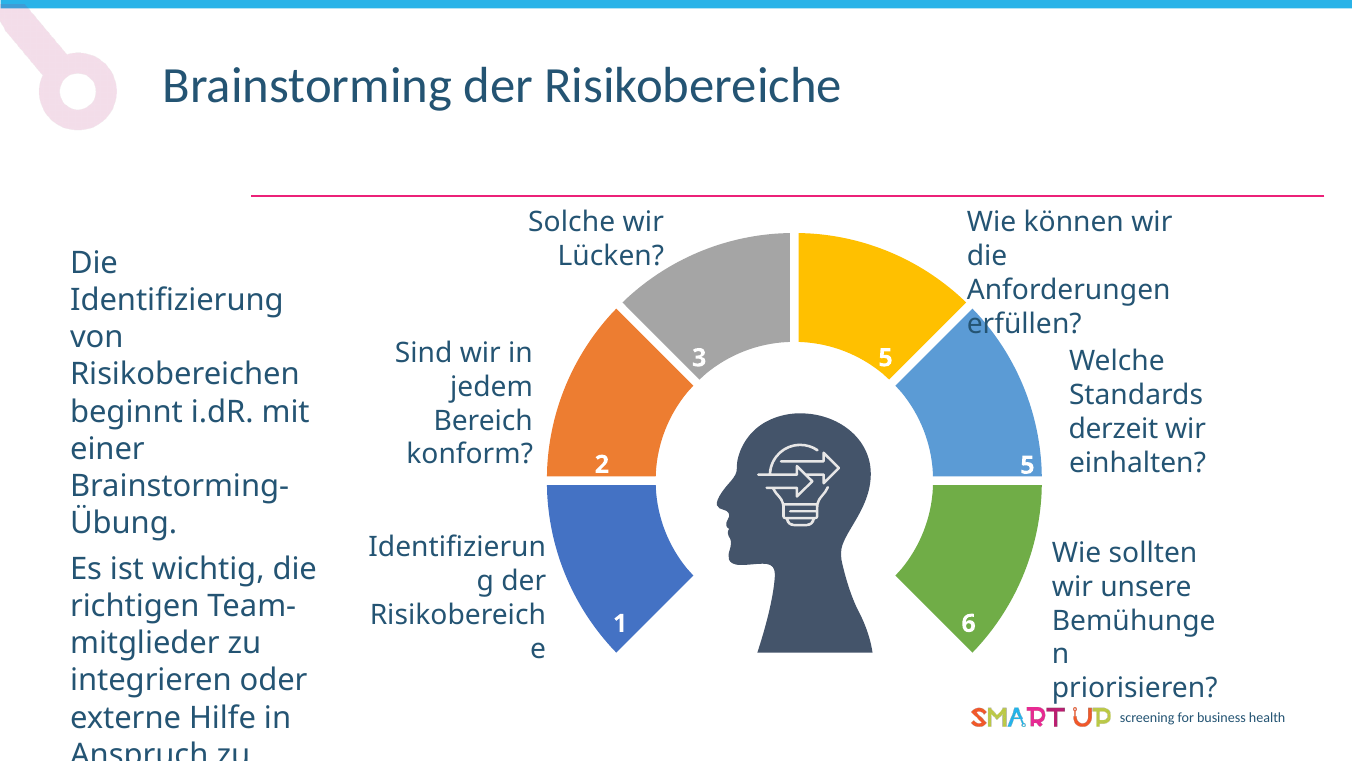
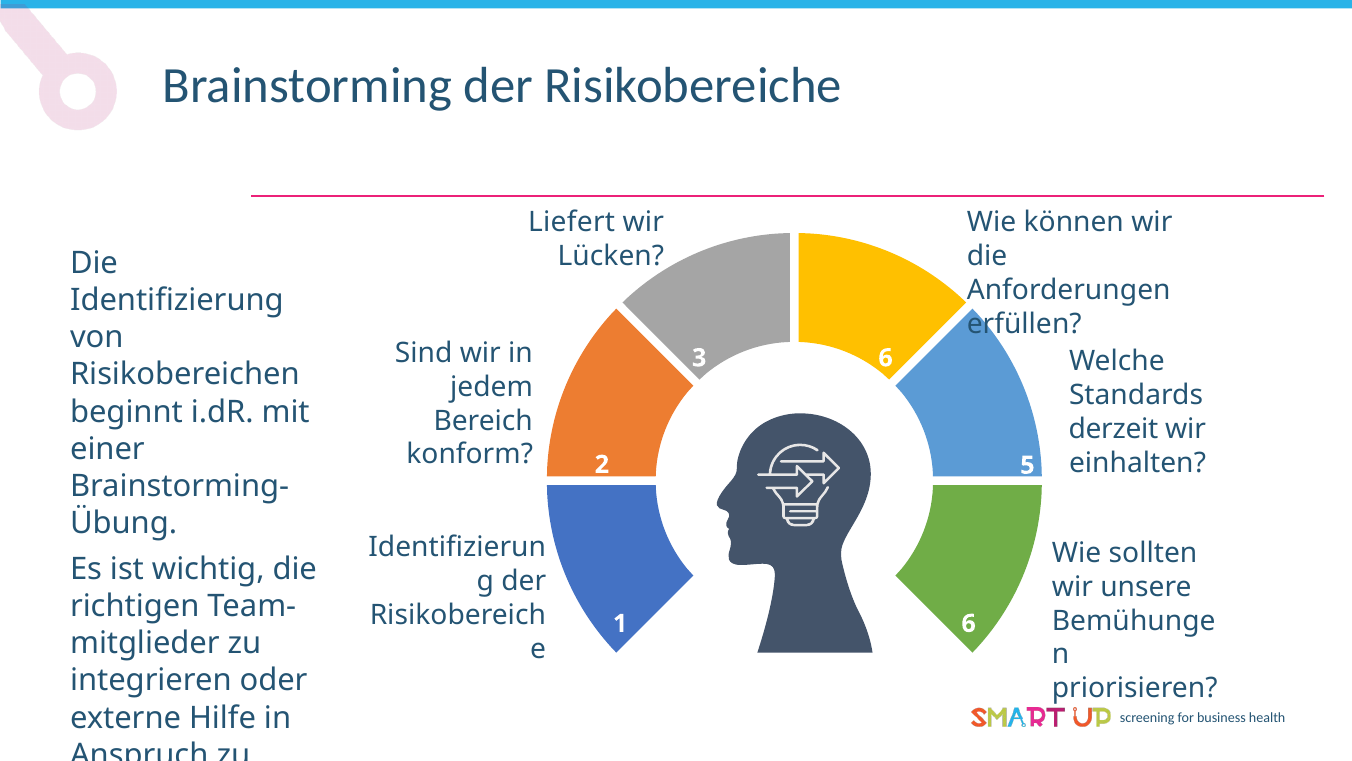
Solche: Solche -> Liefert (572, 222)
3 5: 5 -> 6 (886, 358)
